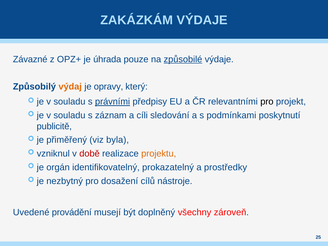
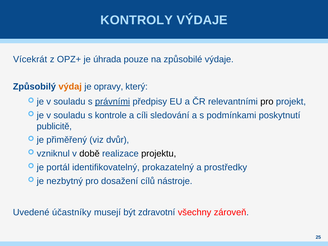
ZAKÁZKÁM: ZAKÁZKÁM -> KONTROLY (137, 20)
Závazné: Závazné -> Vícekrát (30, 59)
způsobilé underline: present -> none (183, 59)
záznam: záznam -> kontrole (111, 115)
byla: byla -> dvůr (118, 140)
době colour: red -> black (90, 154)
projektu colour: orange -> black (159, 154)
orgán: orgán -> portál (58, 167)
provádění: provádění -> účastníky (72, 212)
doplněný: doplněný -> zdravotní (157, 212)
